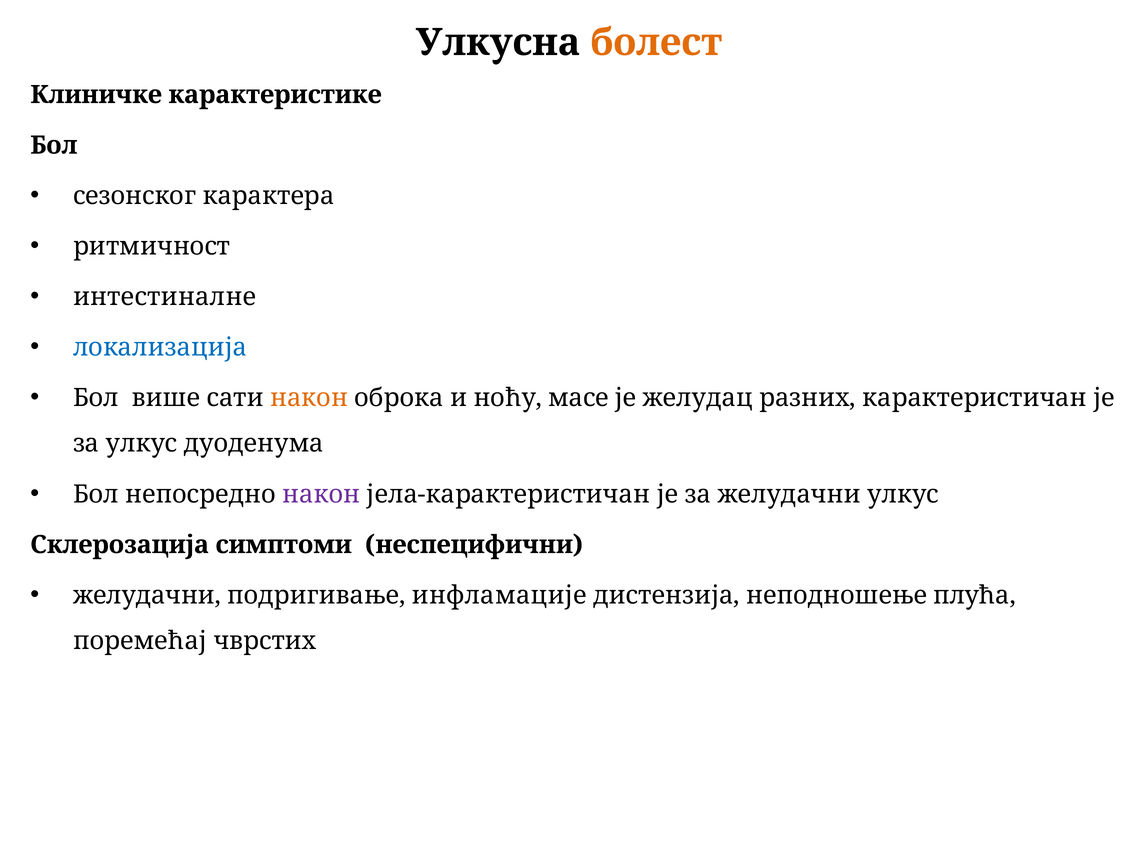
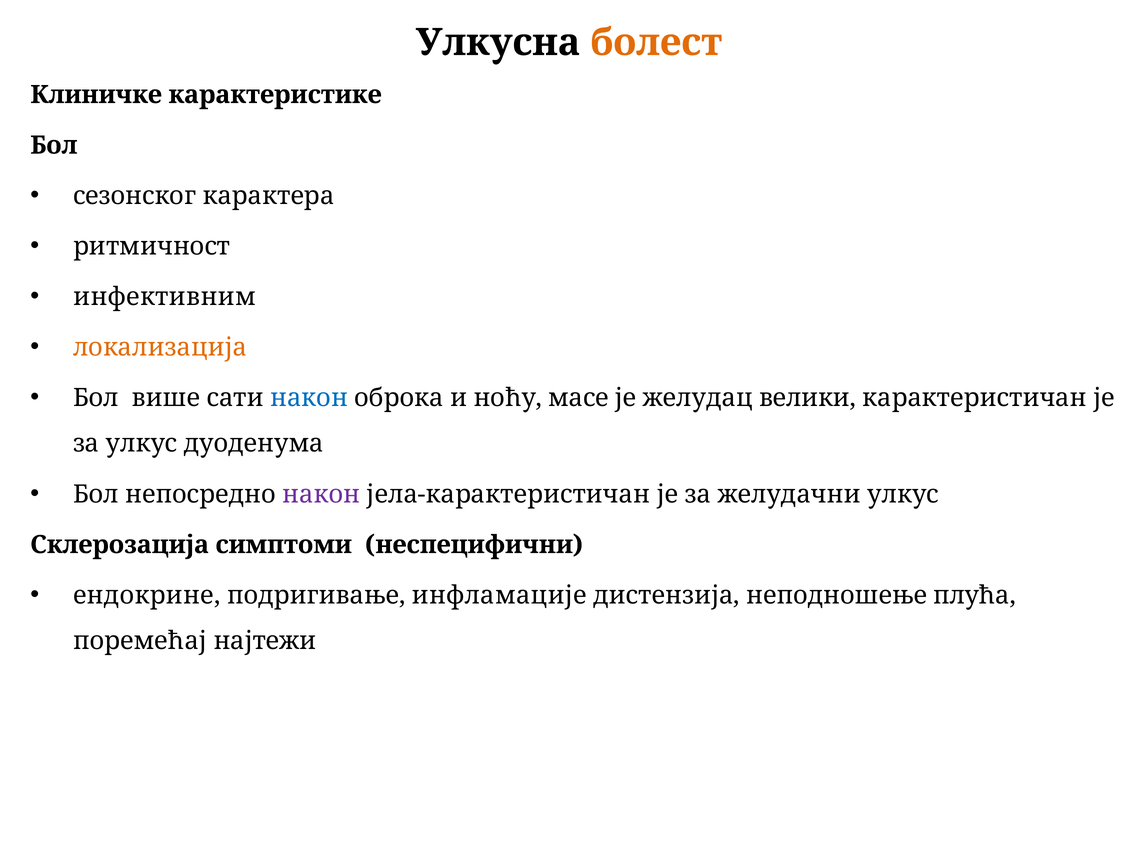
интестиналне: интестиналне -> инфективним (165, 297)
локализација colour: blue -> orange (160, 347)
након colour: orange -> blue (309, 398)
разних: разних -> велики (808, 398)
желудачни: желудачни -> ендокрине (147, 595)
чврстих: чврстих -> најтежи (265, 640)
